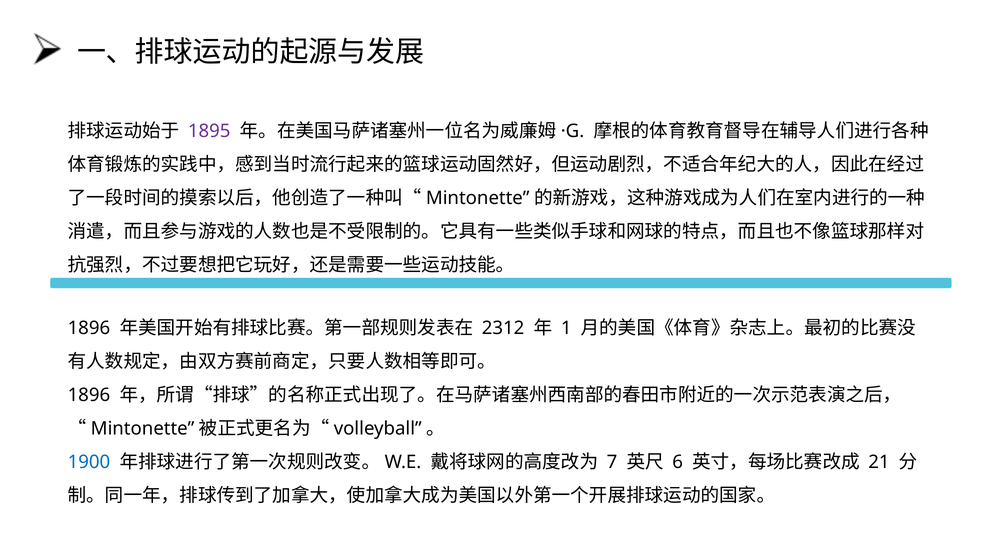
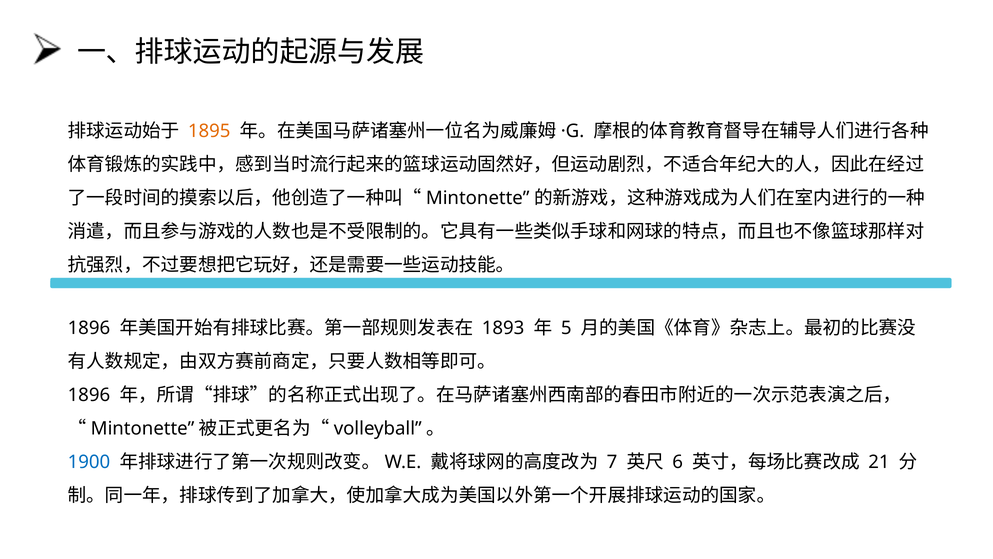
1895 colour: purple -> orange (209, 131)
2312: 2312 -> 1893 (503, 328)
1: 1 -> 5 (566, 328)
